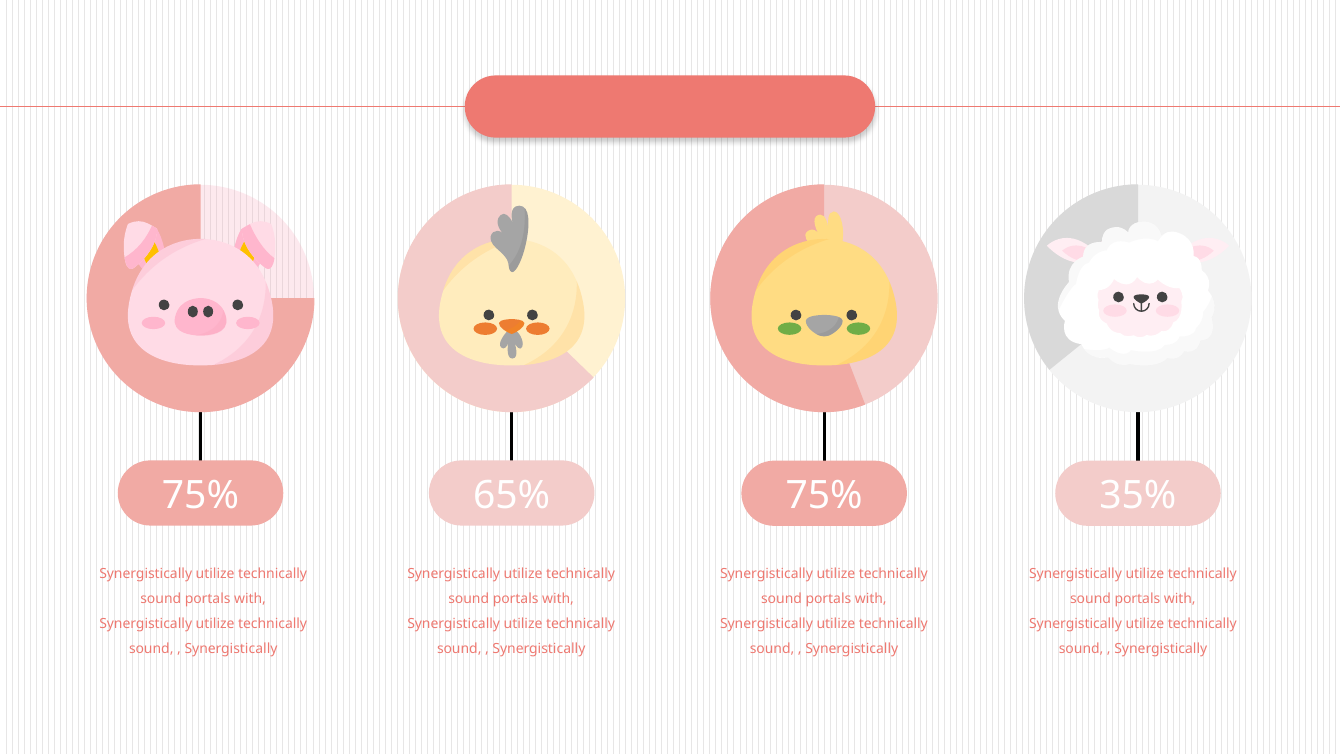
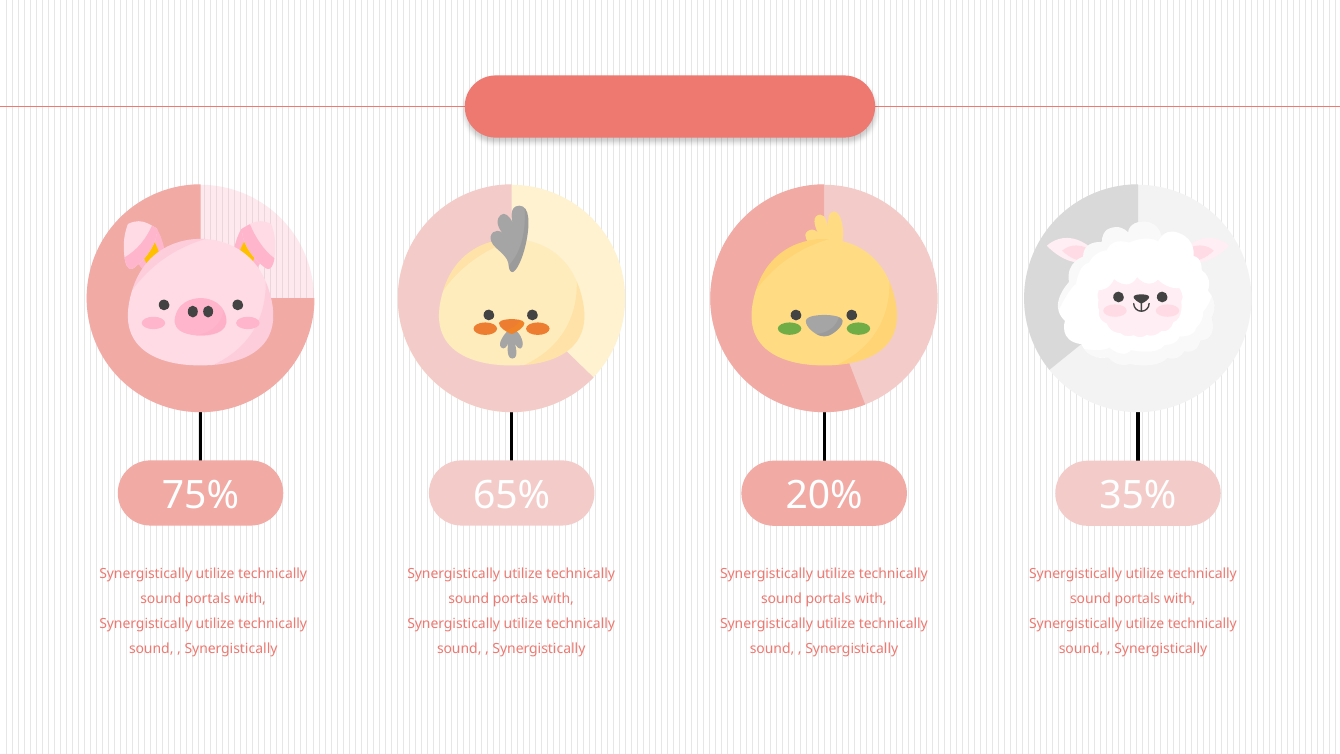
65% 75%: 75% -> 20% (824, 496)
